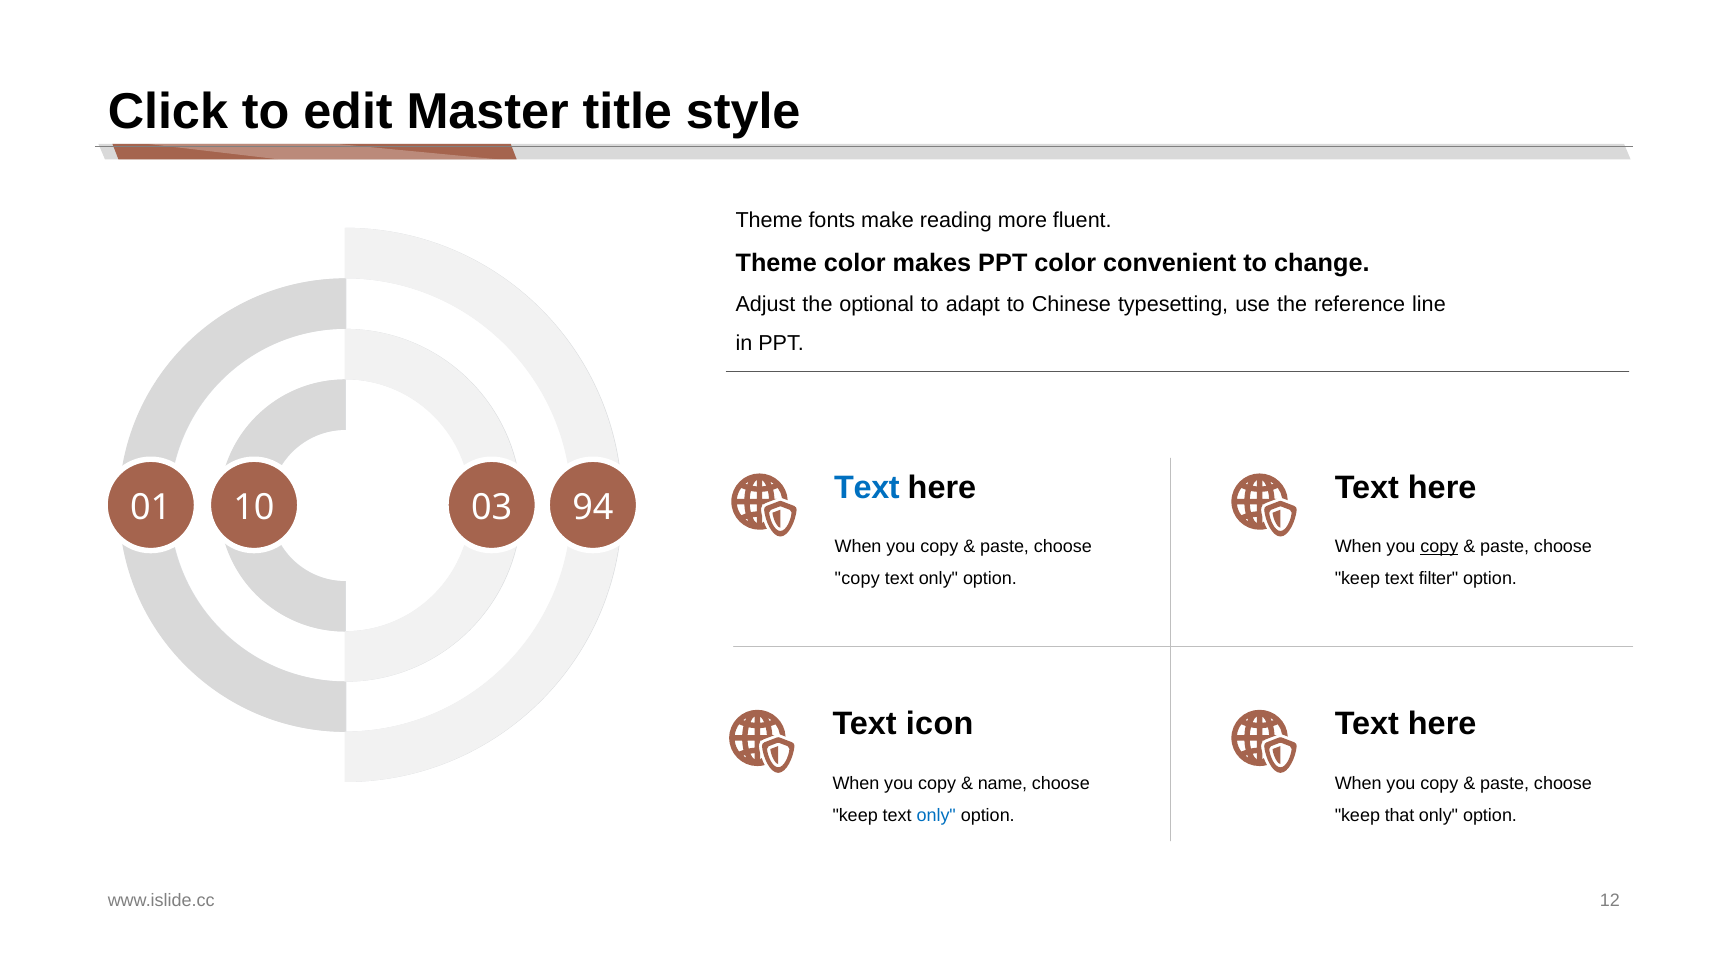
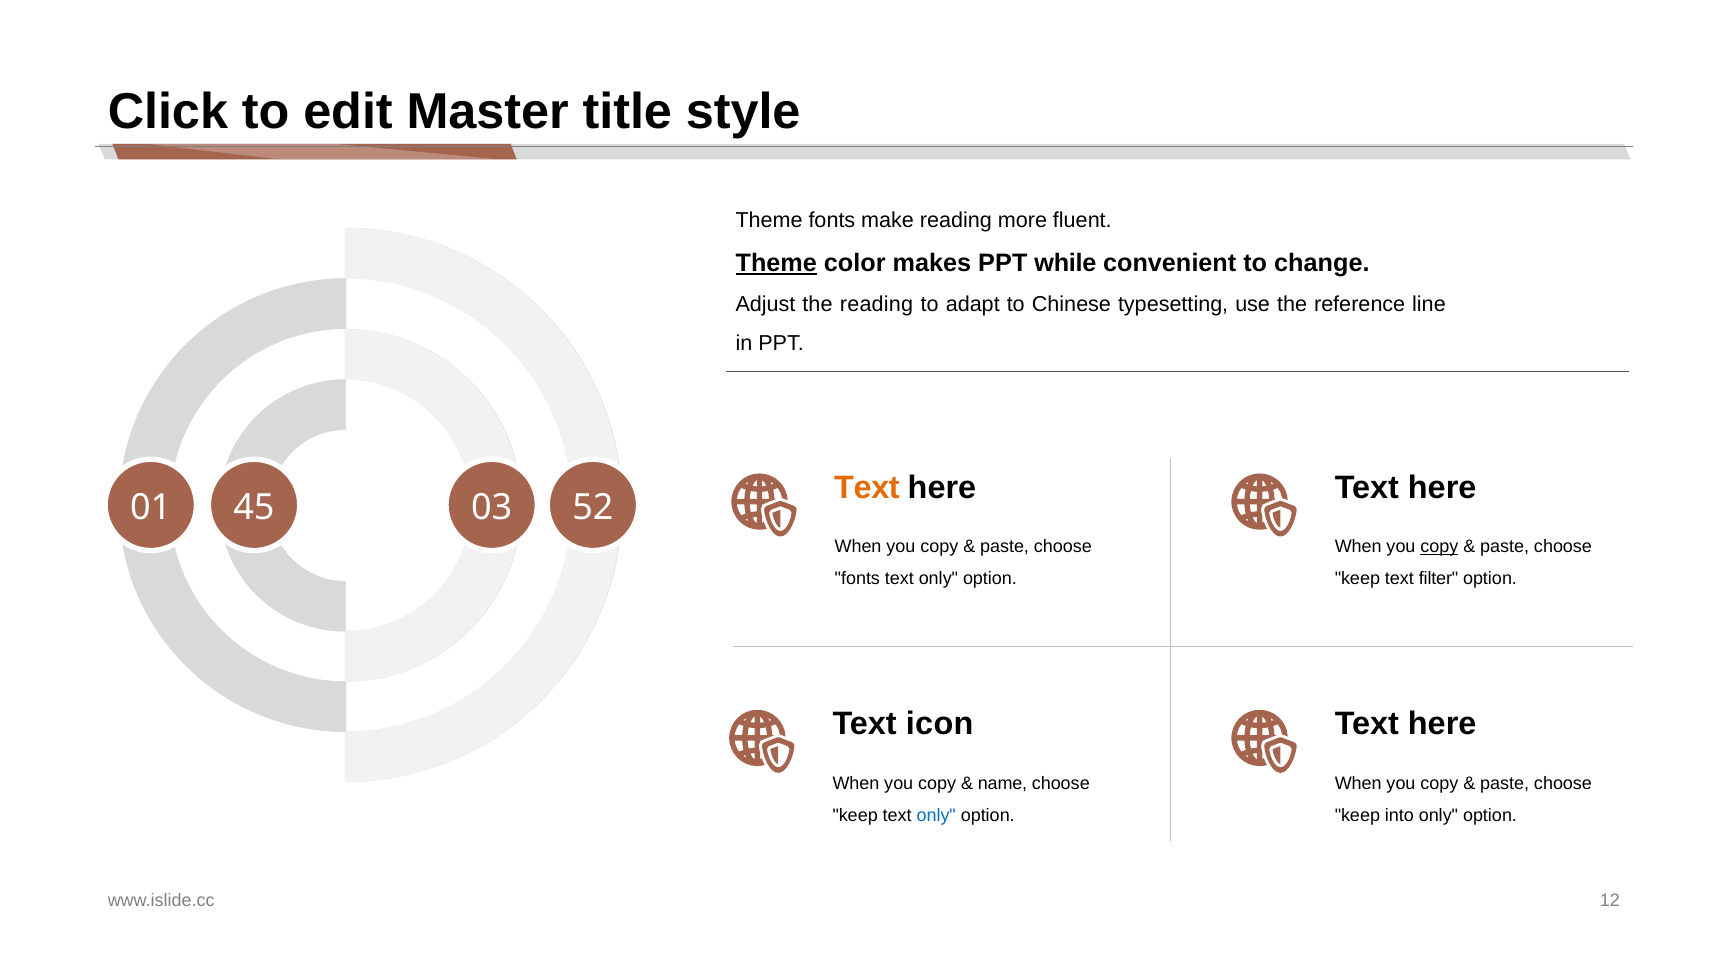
Theme underline: none -> present (776, 263)
PPT color: color -> while (1065, 263)
the optional: optional -> reading (877, 304)
Text colour: blue -> orange (867, 487)
10: 10 -> 45 (254, 507)
94: 94 -> 52 (593, 507)
copy: copy -> fonts (857, 579)
that: that -> into (1399, 815)
